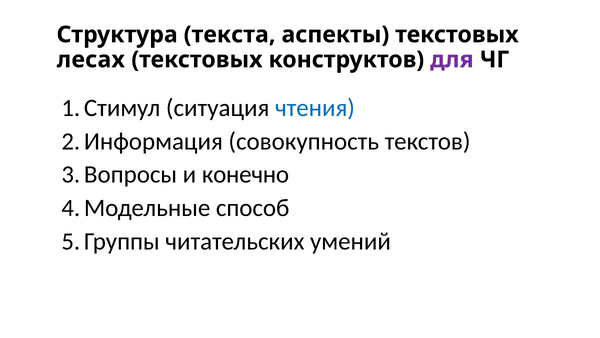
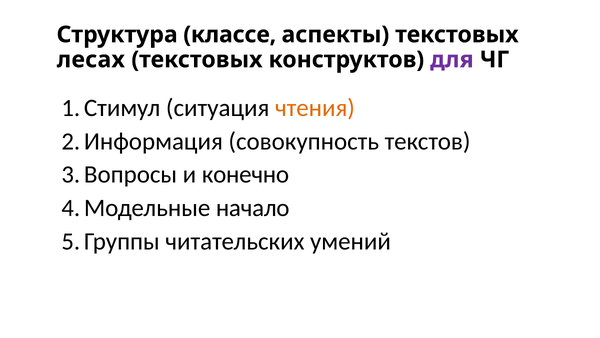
текста: текста -> классе (230, 35)
чтения colour: blue -> orange (315, 108)
способ: способ -> начало (253, 208)
